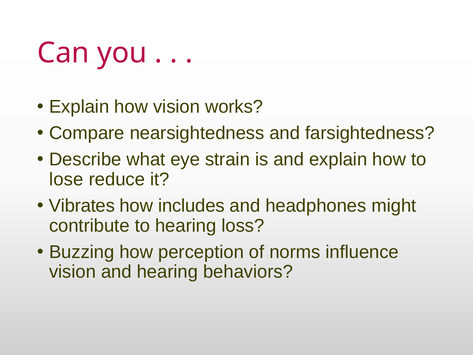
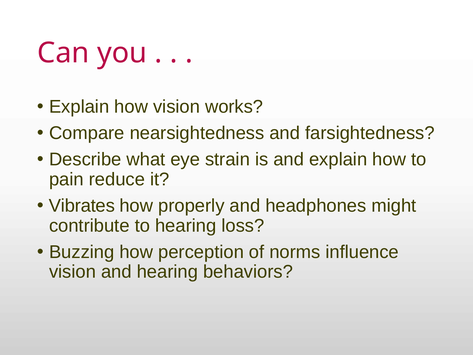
lose: lose -> pain (66, 179)
includes: includes -> properly (191, 206)
